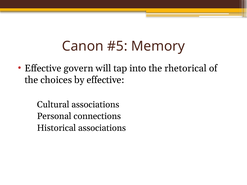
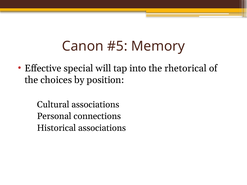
govern: govern -> special (79, 68)
by effective: effective -> position (105, 80)
